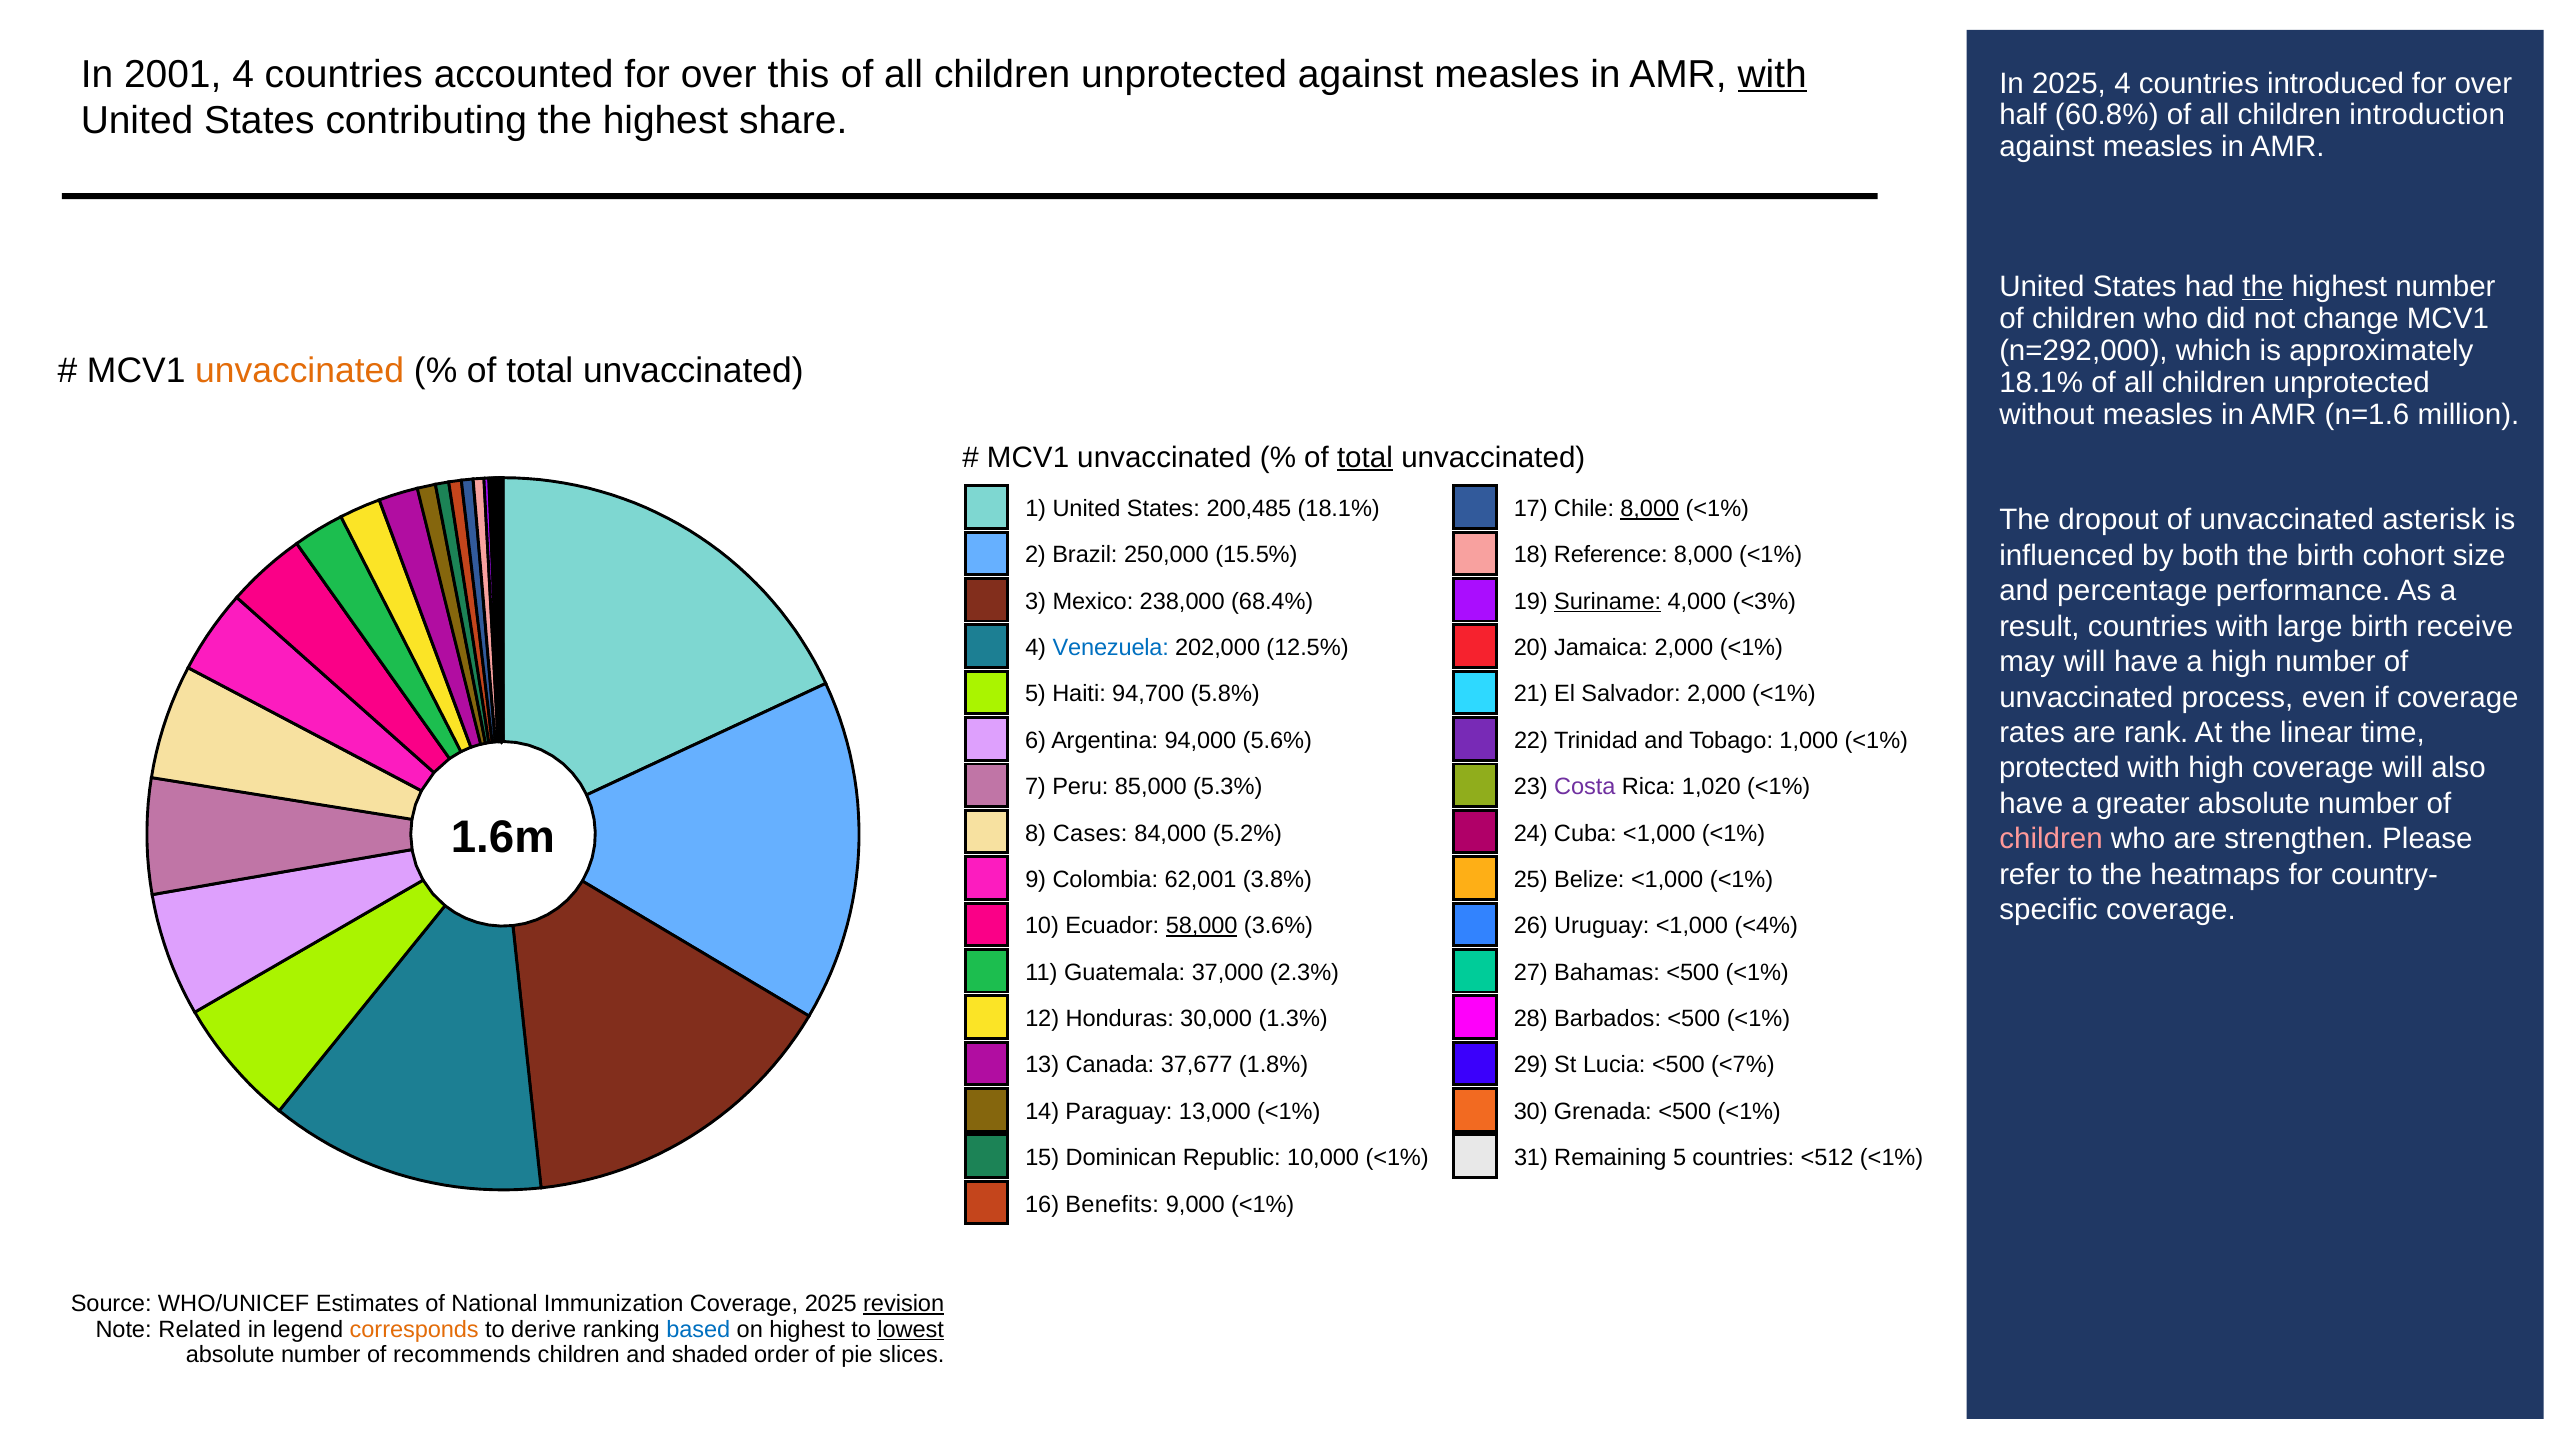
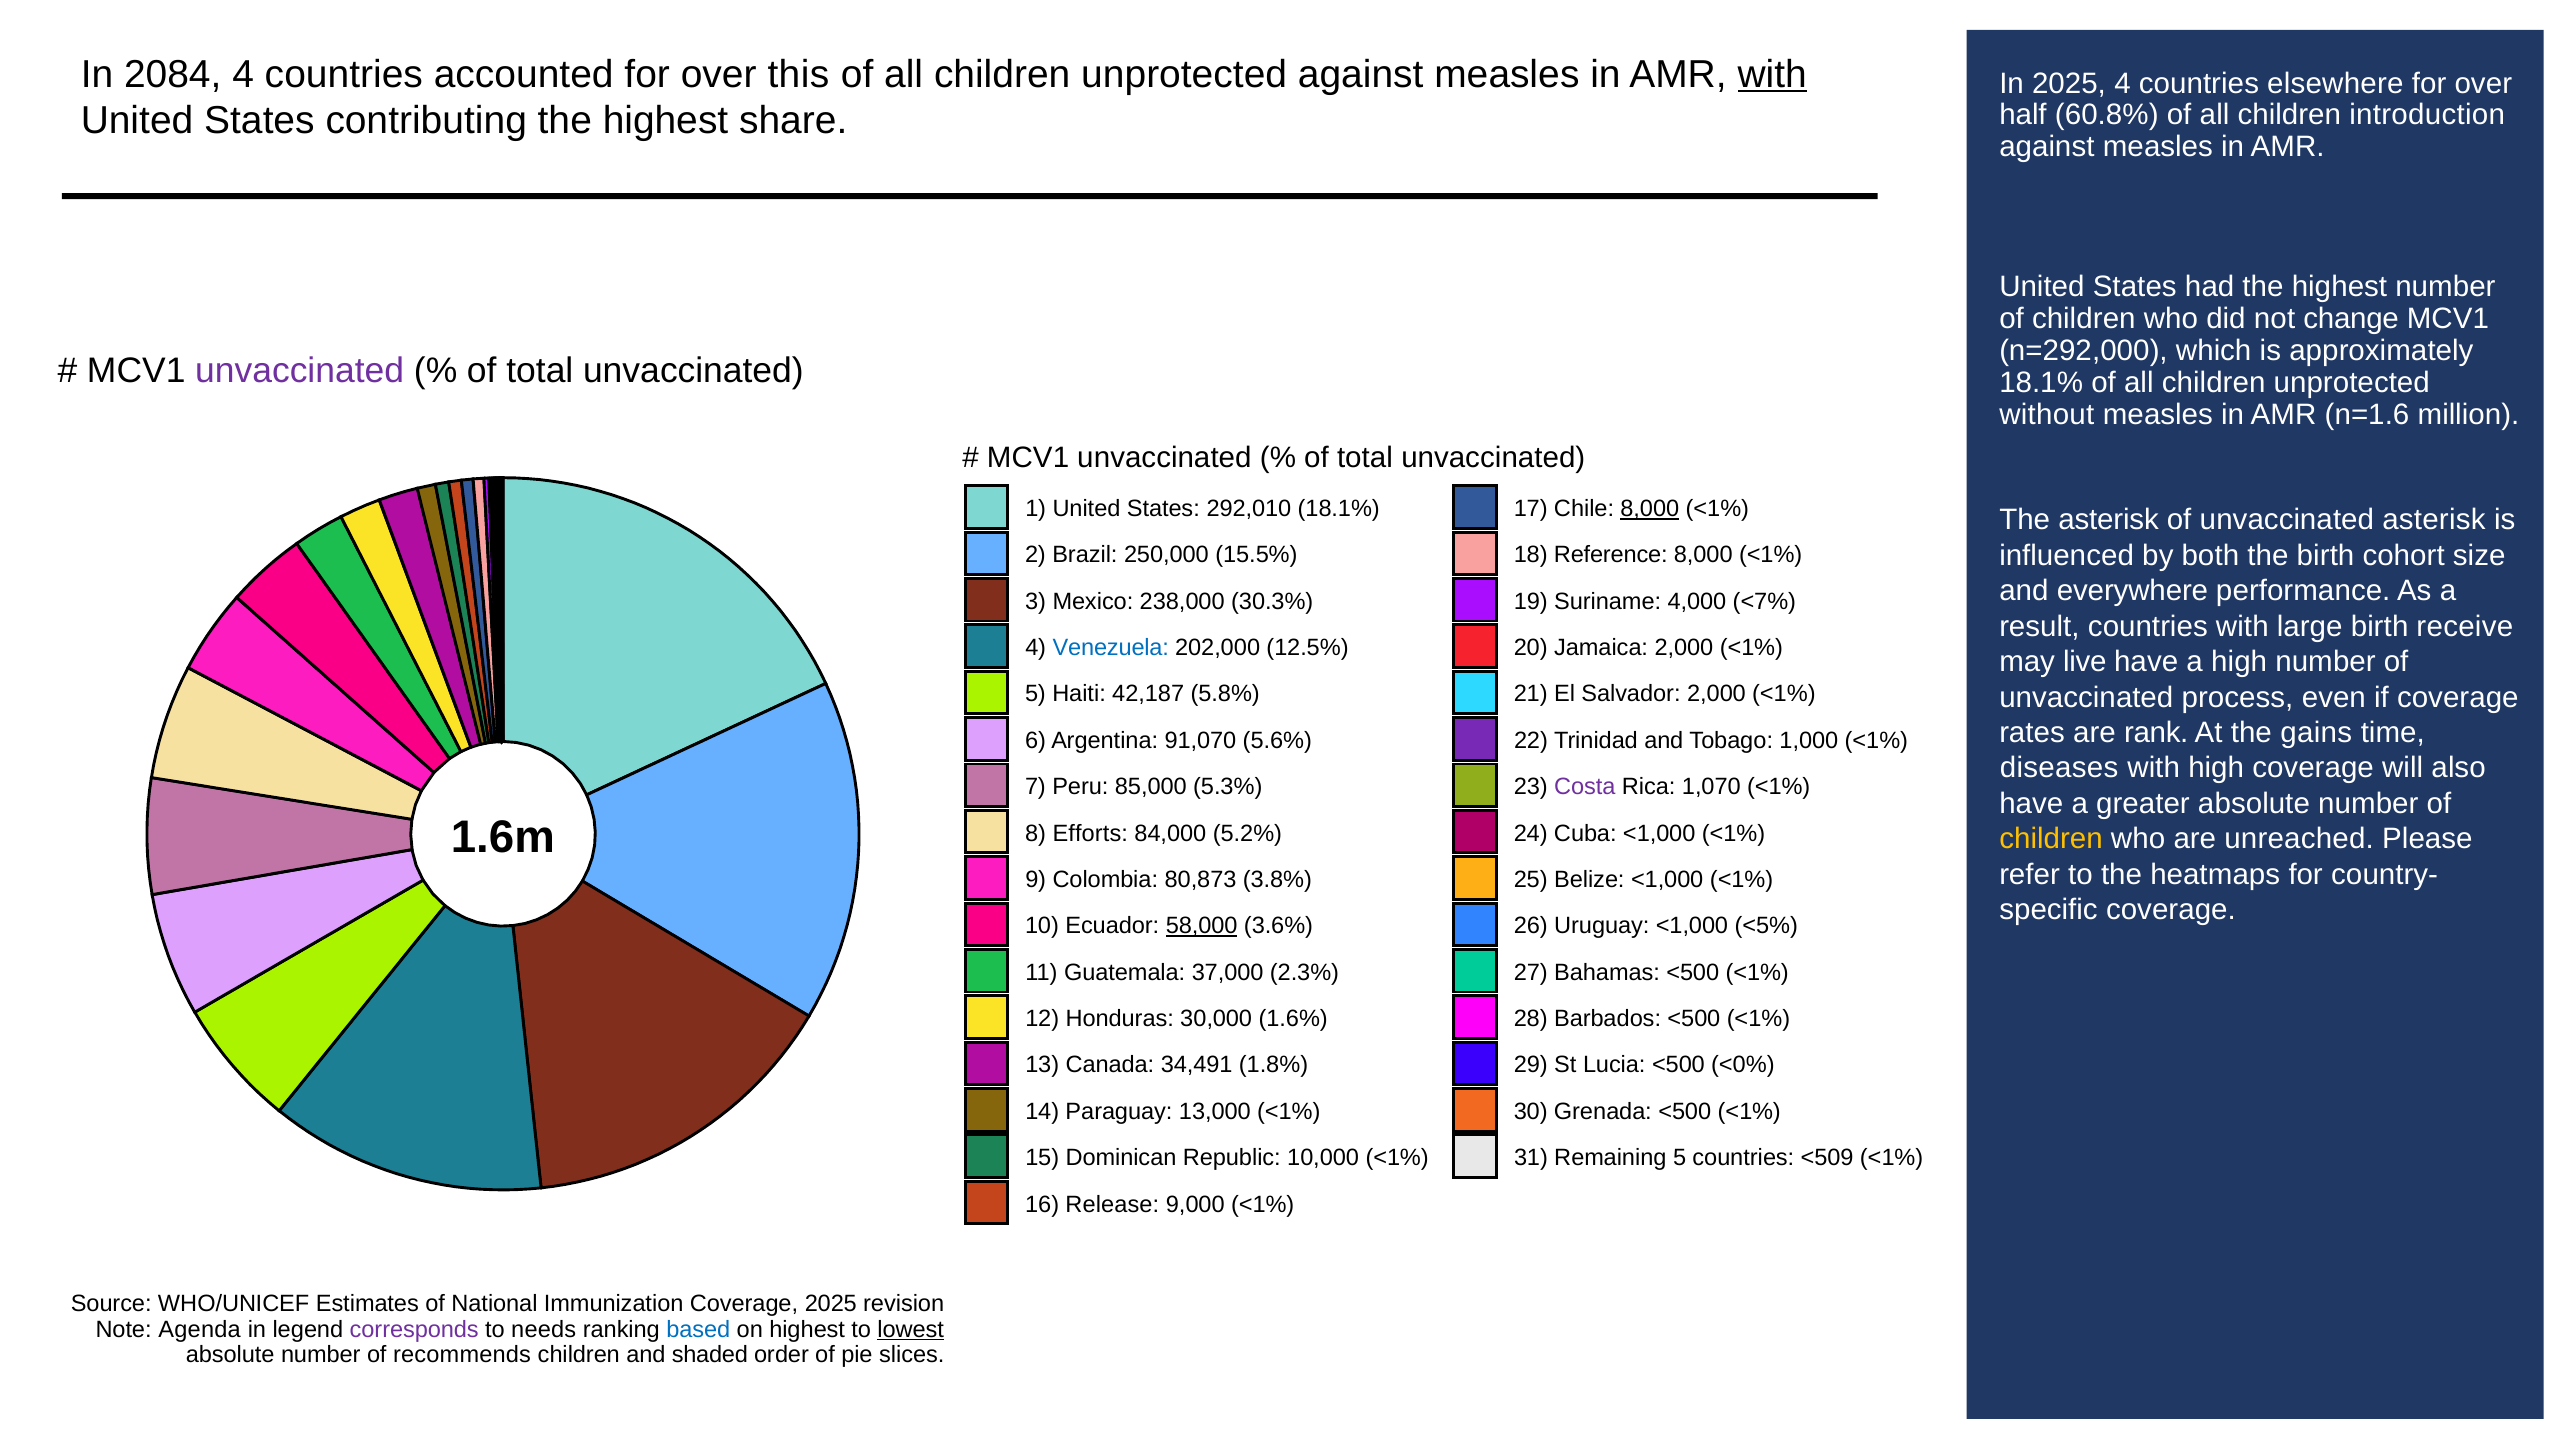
2001: 2001 -> 2084 (173, 74)
introduced: introduced -> elsewhere (2335, 83)
the underline: present -> none (2263, 287)
unvaccinated colour: orange -> purple (300, 371)
total underline: present -> none (1365, 458)
200,485: 200,485 -> 292,010 (1249, 509)
The dropout: dropout -> asterisk (2109, 520)
percentage: percentage -> everywhere (2132, 591)
68.4%: 68.4% -> 30.3% (1272, 601)
Suriname underline: present -> none (1608, 601)
<3%: <3% -> <7% (1764, 601)
may will: will -> live (2085, 662)
94,700: 94,700 -> 42,187 (1148, 694)
linear: linear -> gains (2316, 733)
94,000: 94,000 -> 91,070 (1200, 741)
protected: protected -> diseases (2059, 768)
1,020: 1,020 -> 1,070 (1711, 787)
Cases: Cases -> Efforts (1090, 833)
children colour: pink -> yellow (2051, 839)
strengthen: strengthen -> unreached (2299, 839)
62,001: 62,001 -> 80,873 (1201, 880)
<4%: <4% -> <5% (1766, 926)
1.3%: 1.3% -> 1.6% (1293, 1019)
37,677: 37,677 -> 34,491 (1197, 1065)
<7%: <7% -> <0% (1743, 1065)
<512: <512 -> <509 (1827, 1158)
Benefits: Benefits -> Release (1112, 1204)
revision underline: present -> none (904, 1304)
Related: Related -> Agenda (200, 1329)
corresponds colour: orange -> purple (414, 1329)
derive: derive -> needs (544, 1329)
